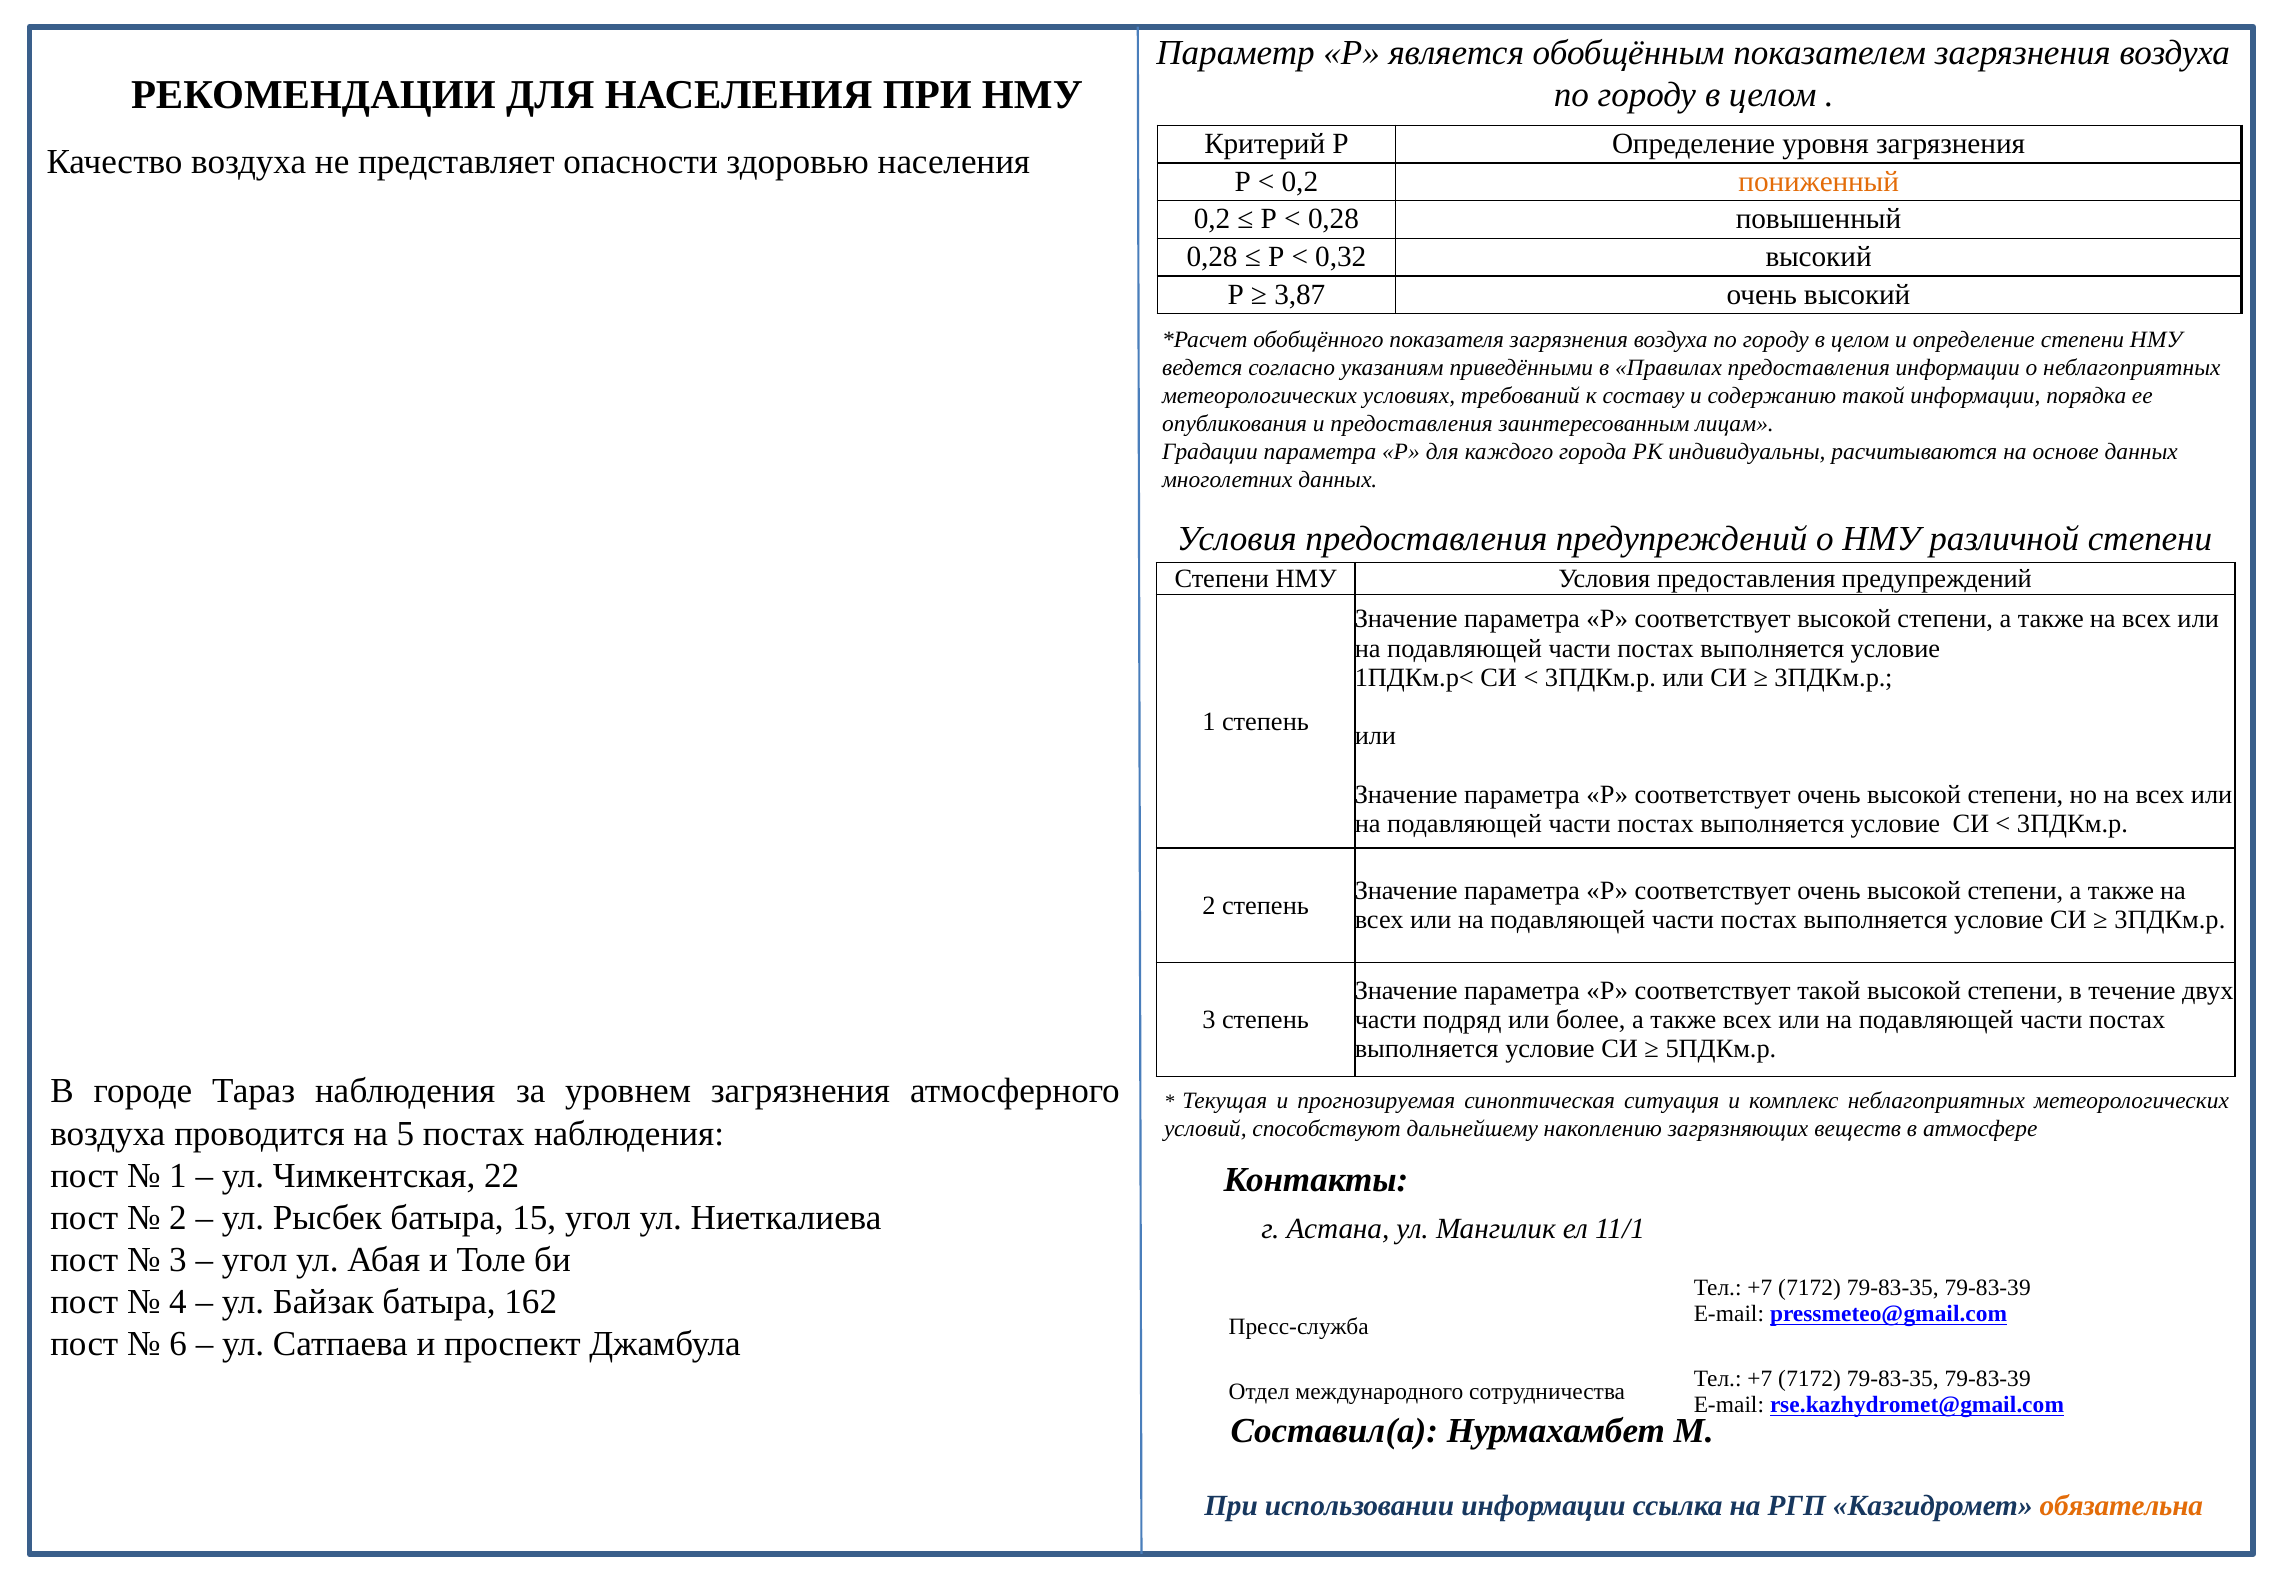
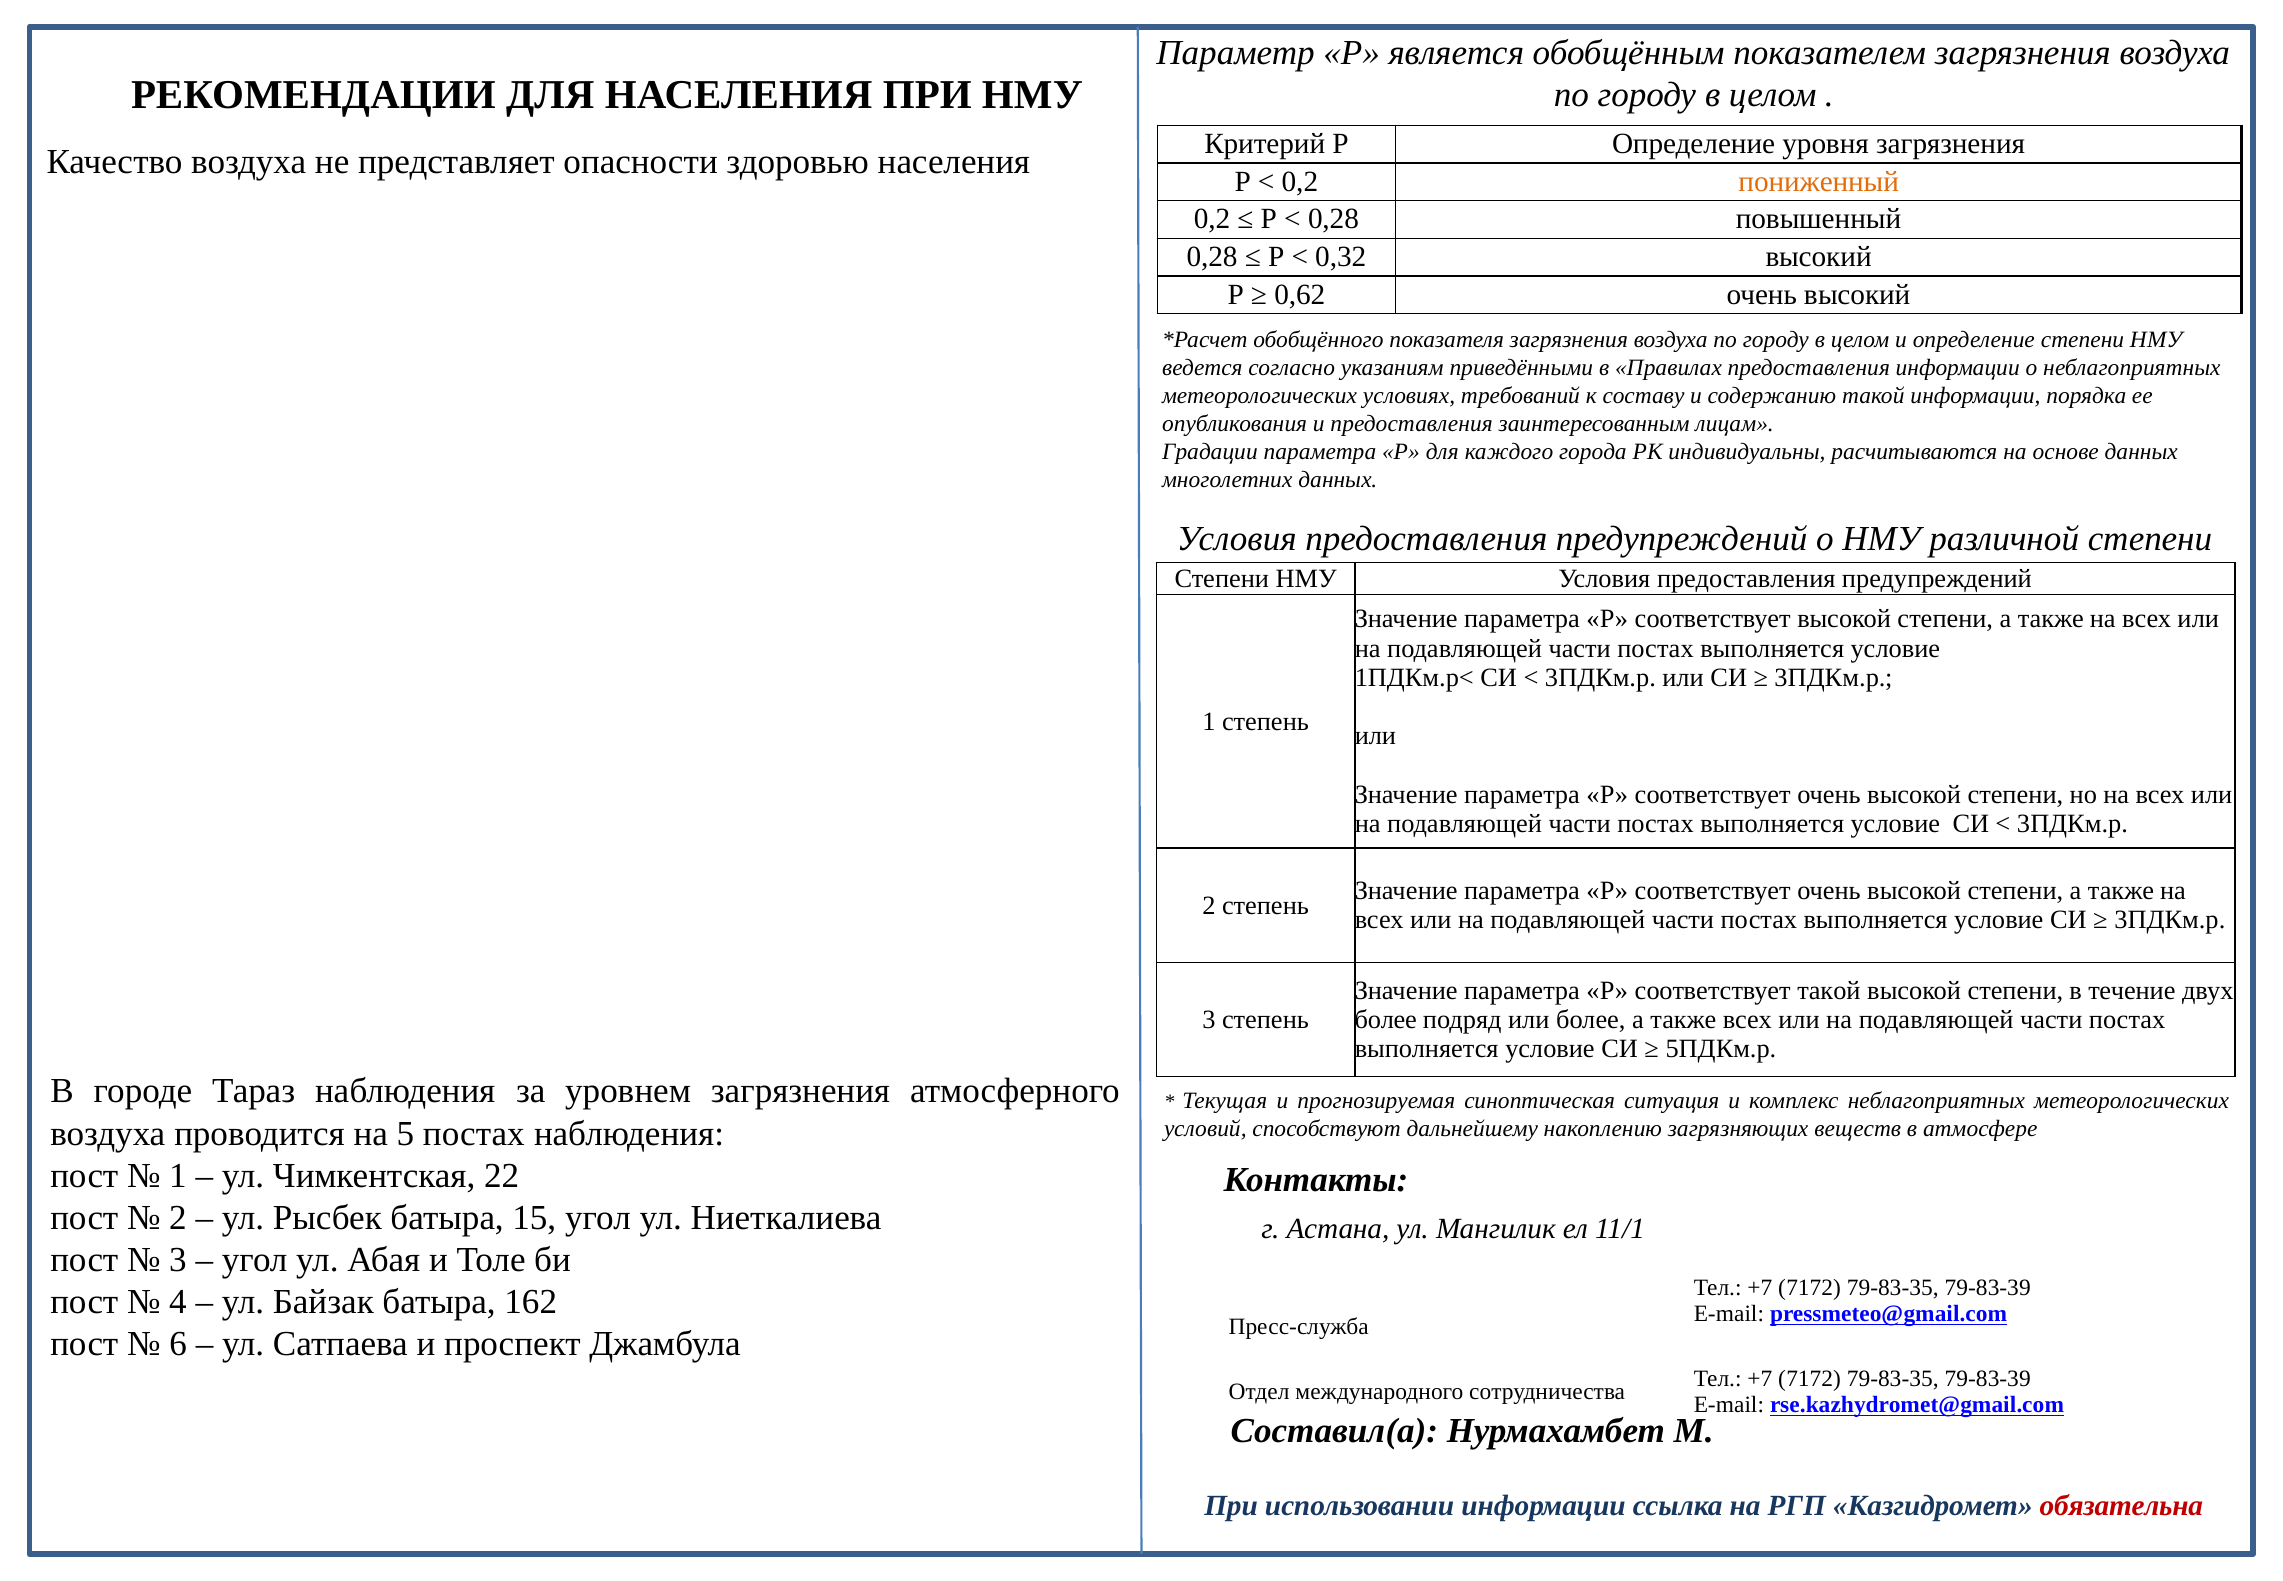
3,87: 3,87 -> 0,62 (1300, 295)
части: части -> более (1386, 1019)
обязательна colour: orange -> red (2121, 1505)
